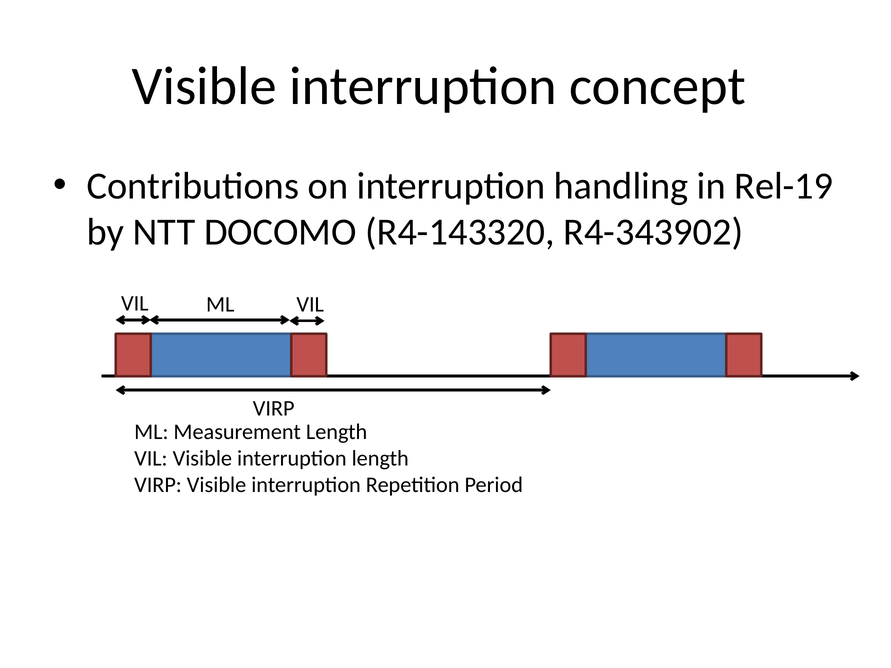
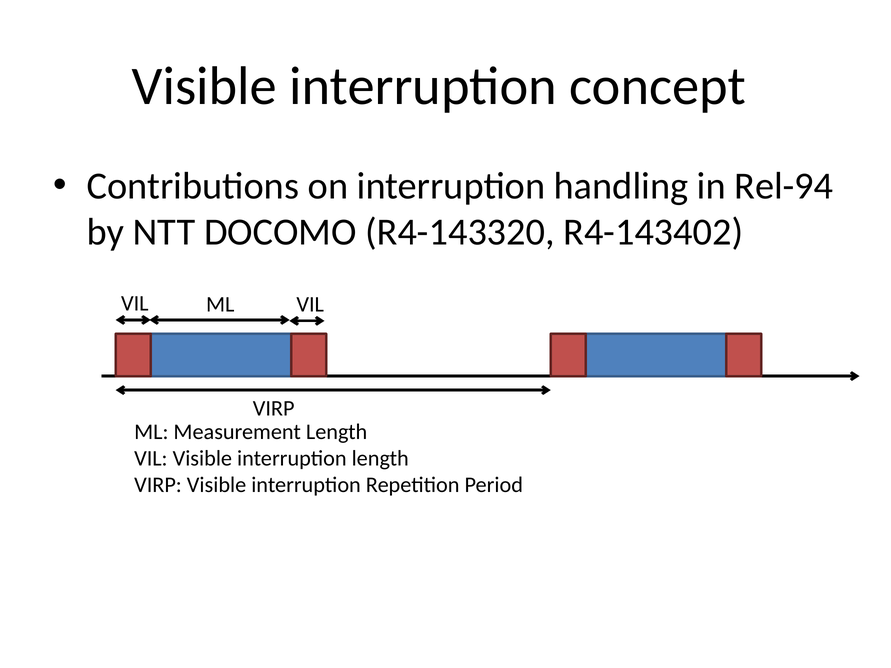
Rel-19: Rel-19 -> Rel-94 (784, 186)
R4-343902: R4-343902 -> R4-143402 (653, 232)
